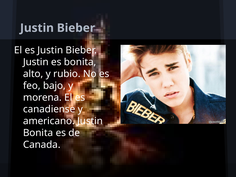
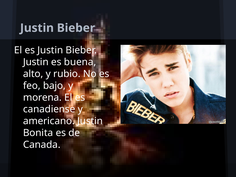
es bonita: bonita -> buena (80, 62)
